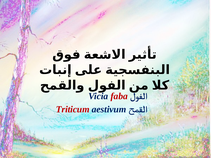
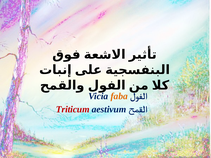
faba colour: red -> orange (119, 96)
